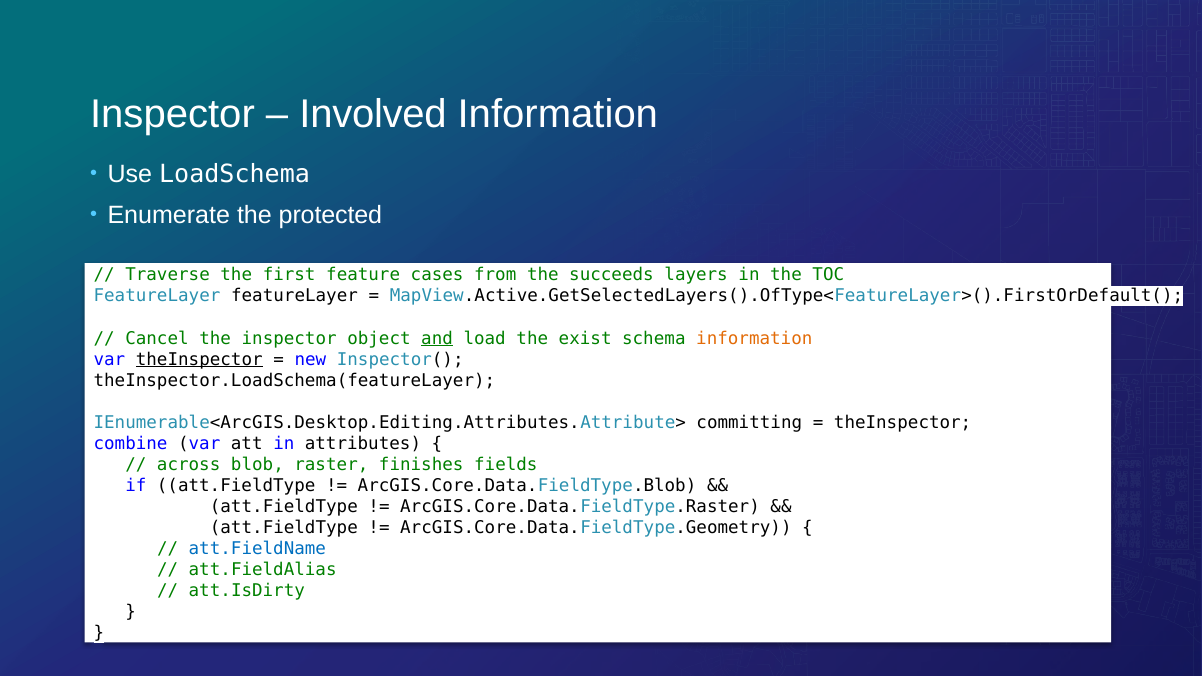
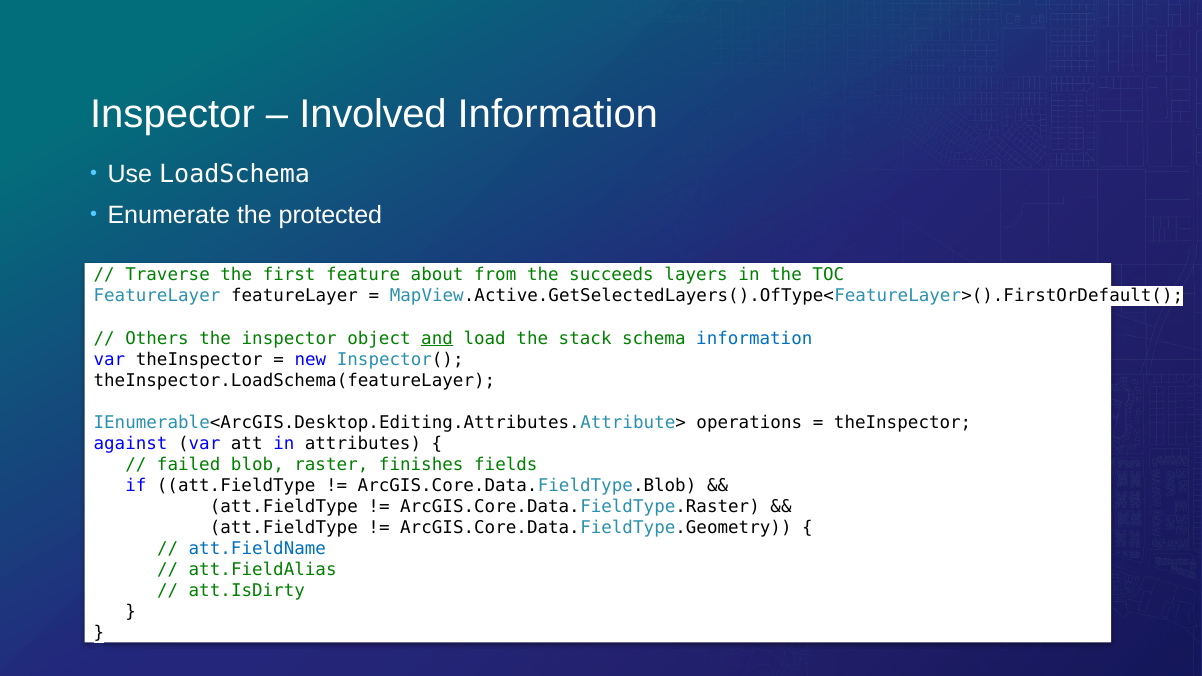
cases: cases -> about (437, 275)
Cancel: Cancel -> Others (157, 338)
exist: exist -> stack (585, 338)
information colour: orange -> blue (754, 338)
theInspector underline: present -> none (199, 359)
committing: committing -> operations (749, 422)
combine: combine -> against (131, 444)
across: across -> failed (189, 465)
